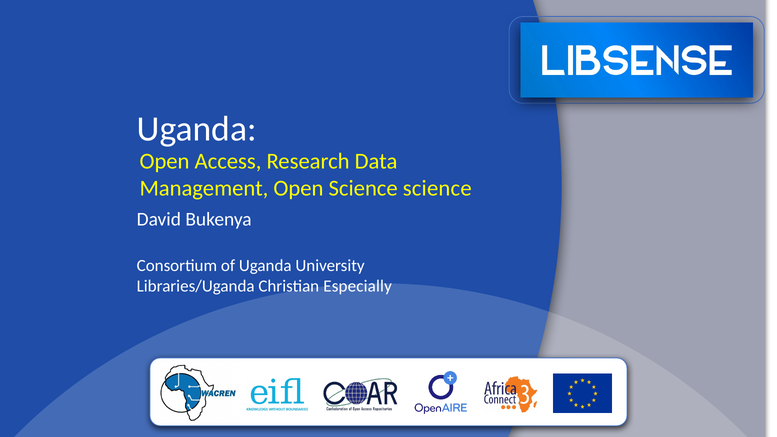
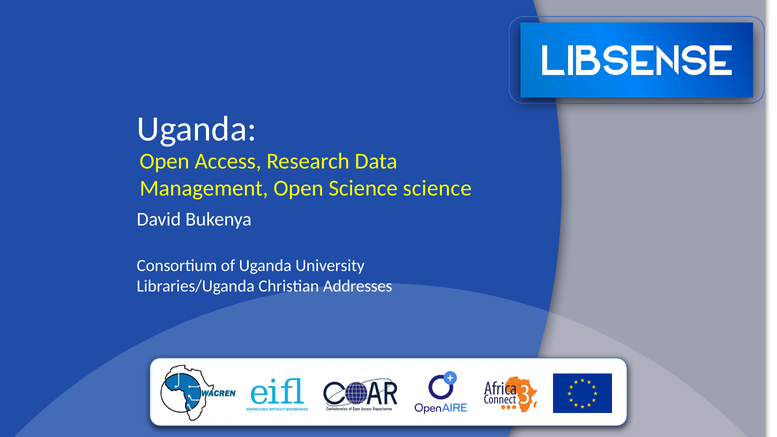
Especially: Especially -> Addresses (358, 286)
